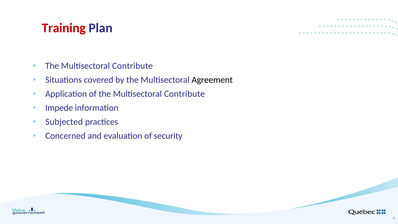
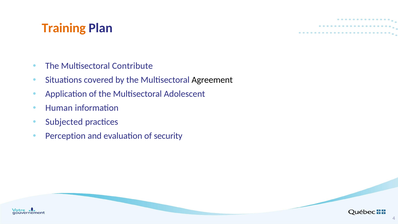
Training colour: red -> orange (64, 28)
of the Multisectoral Contribute: Contribute -> Adolescent (185, 94)
Impede: Impede -> Human (59, 108)
Concerned: Concerned -> Perception (65, 136)
